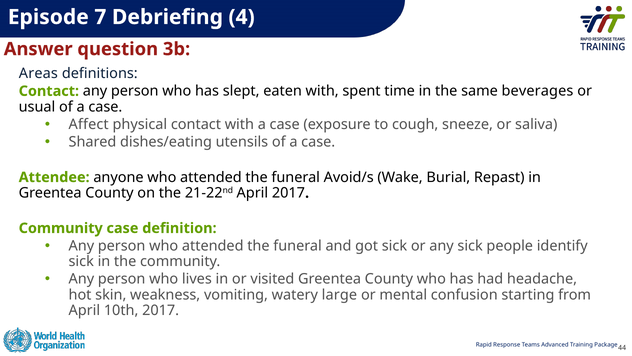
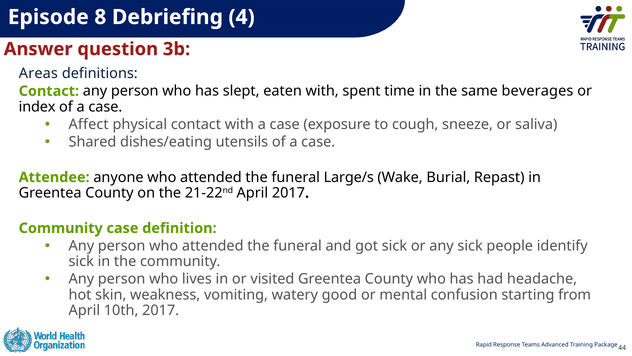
7: 7 -> 8 (100, 17)
usual: usual -> index (37, 107)
Avoid/s: Avoid/s -> Large/s (349, 177)
large: large -> good (339, 294)
